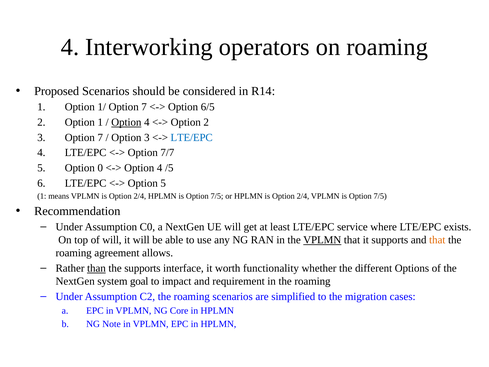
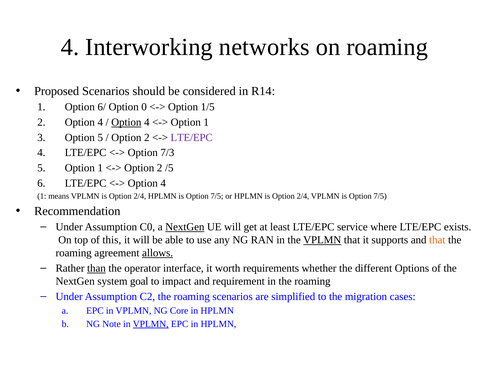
operators: operators -> networks (264, 47)
1/: 1/ -> 6/ (102, 107)
7: 7 -> 0 (144, 107)
6/5: 6/5 -> 1/5 (208, 107)
2 Option 1: 1 -> 4 (100, 122)
2: 2 -> 1 (206, 122)
3 Option 7: 7 -> 5 (100, 137)
3: 3 -> 2 (147, 137)
LTE/EPC colour: blue -> purple (192, 137)
7/7: 7/7 -> 7/3 (167, 153)
0: 0 -> 1 (100, 168)
4: 4 -> 2 (160, 168)
5: 5 -> 4 (163, 183)
NextGen underline: none -> present (185, 227)
of will: will -> this (112, 240)
allows underline: none -> present (158, 253)
the supports: supports -> operator (142, 268)
functionality: functionality -> requirements (271, 268)
VPLMN underline: none -> present (151, 324)
